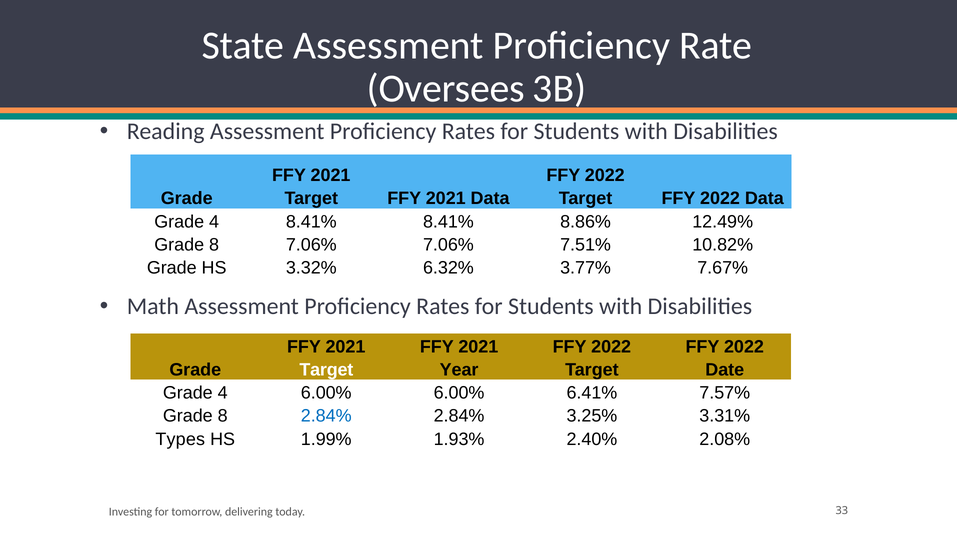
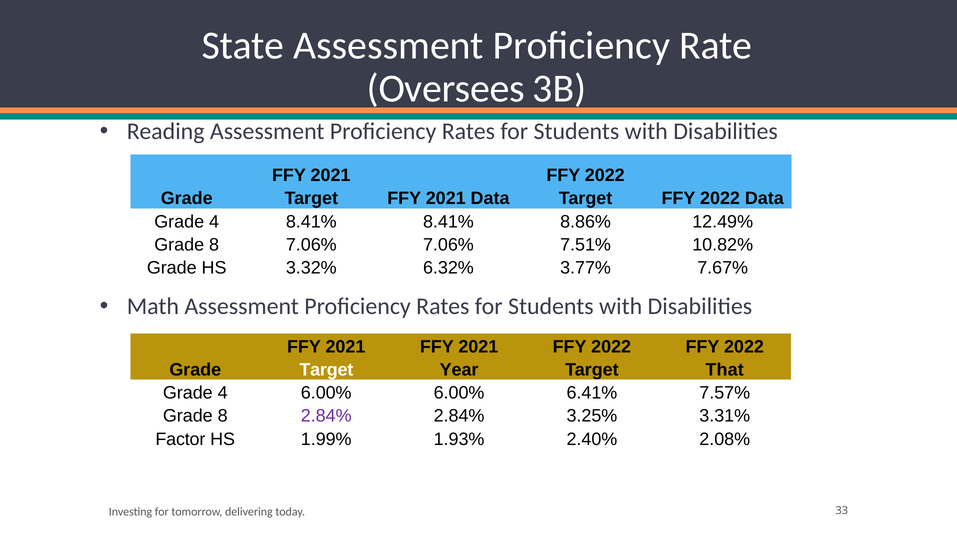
Date: Date -> That (725, 370)
2.84% colour: blue -> purple (326, 416)
Types: Types -> Factor (180, 439)
